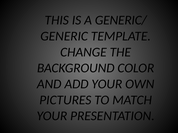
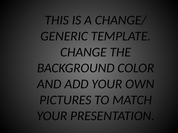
GENERIC/: GENERIC/ -> CHANGE/ (121, 20)
